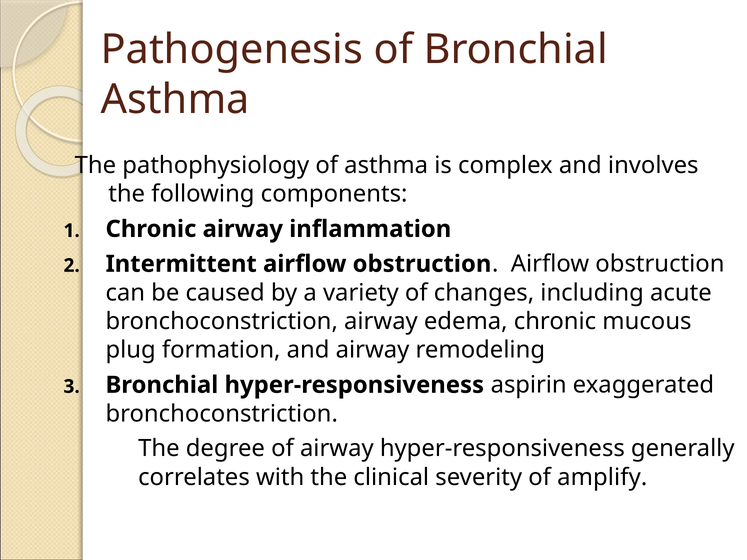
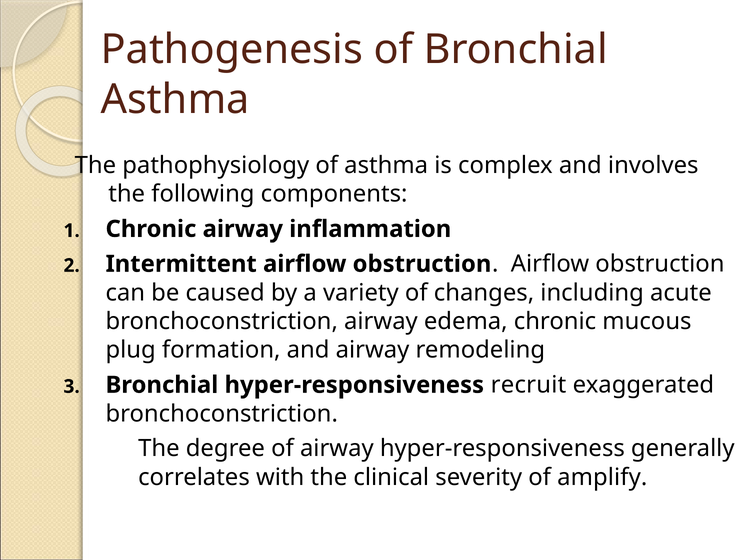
aspirin: aspirin -> recruit (529, 385)
